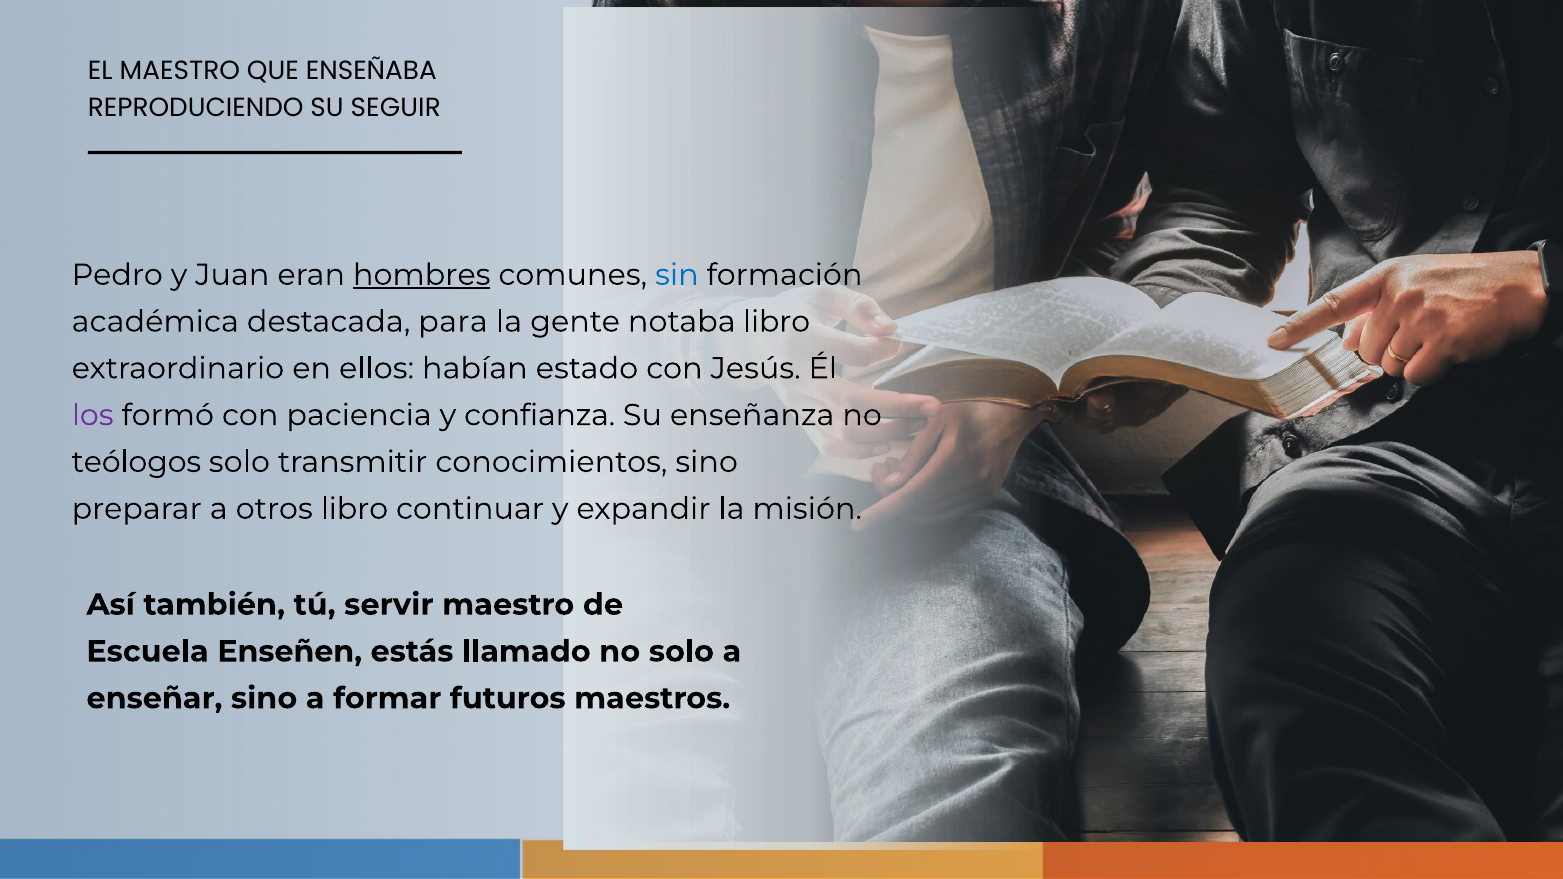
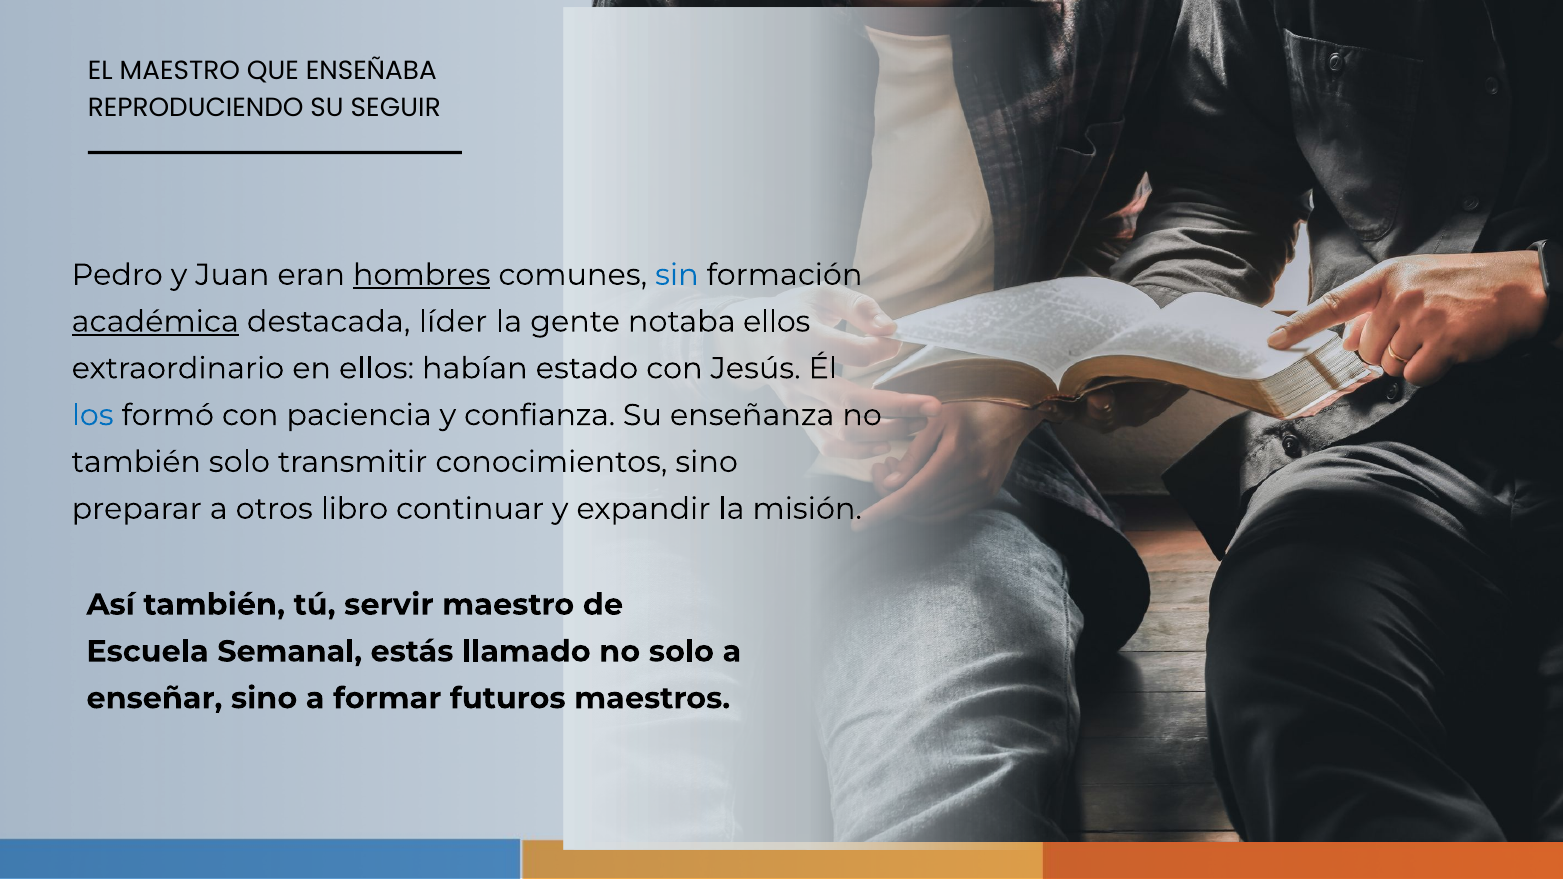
académica underline: none -> present (155, 322)
para: para -> líder (453, 322)
notaba libro: libro -> ellos (777, 322)
los colour: purple -> blue (93, 415)
teólogos: teólogos -> también (136, 462)
Enseñen: Enseñen -> Semanal (290, 652)
